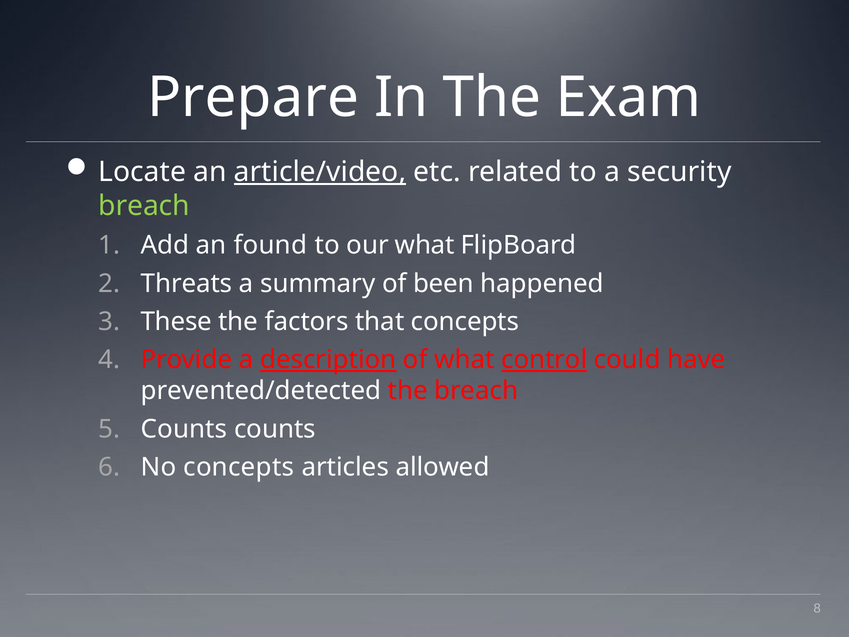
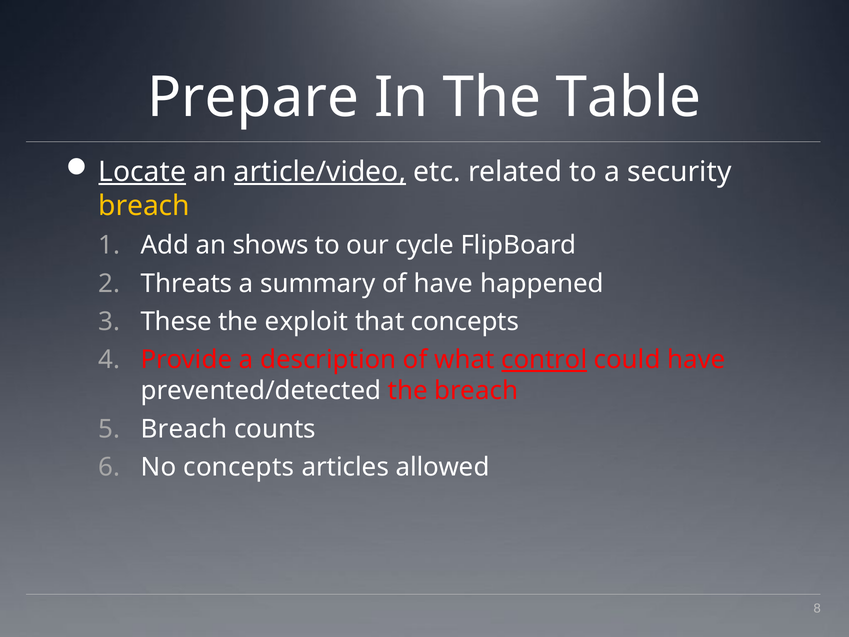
Exam: Exam -> Table (628, 97)
Locate underline: none -> present (142, 172)
breach colour: light green -> yellow (144, 206)
found: found -> shows (271, 245)
our what: what -> cycle (425, 245)
of been: been -> have (443, 283)
factors: factors -> exploit (307, 322)
description underline: present -> none (328, 360)
Counts: Counts -> Breach (184, 429)
